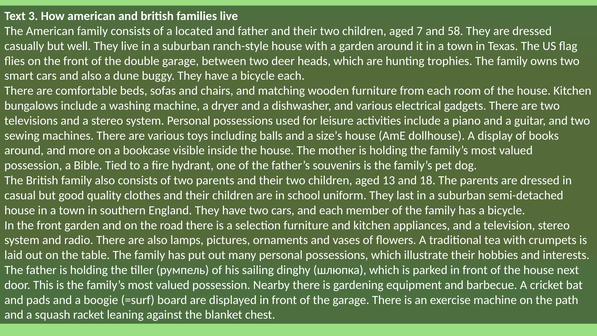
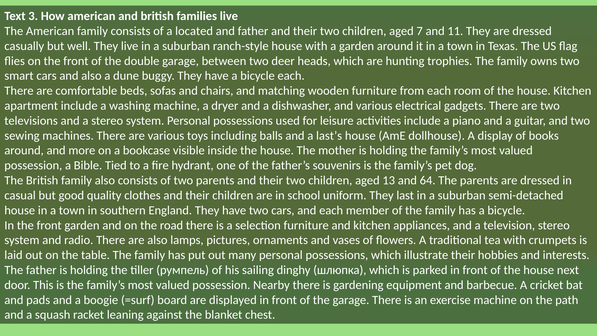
58: 58 -> 11 (455, 31)
bungalows: bungalows -> apartment (31, 106)
size’s: size’s -> last’s (329, 136)
18: 18 -> 64 (428, 180)
